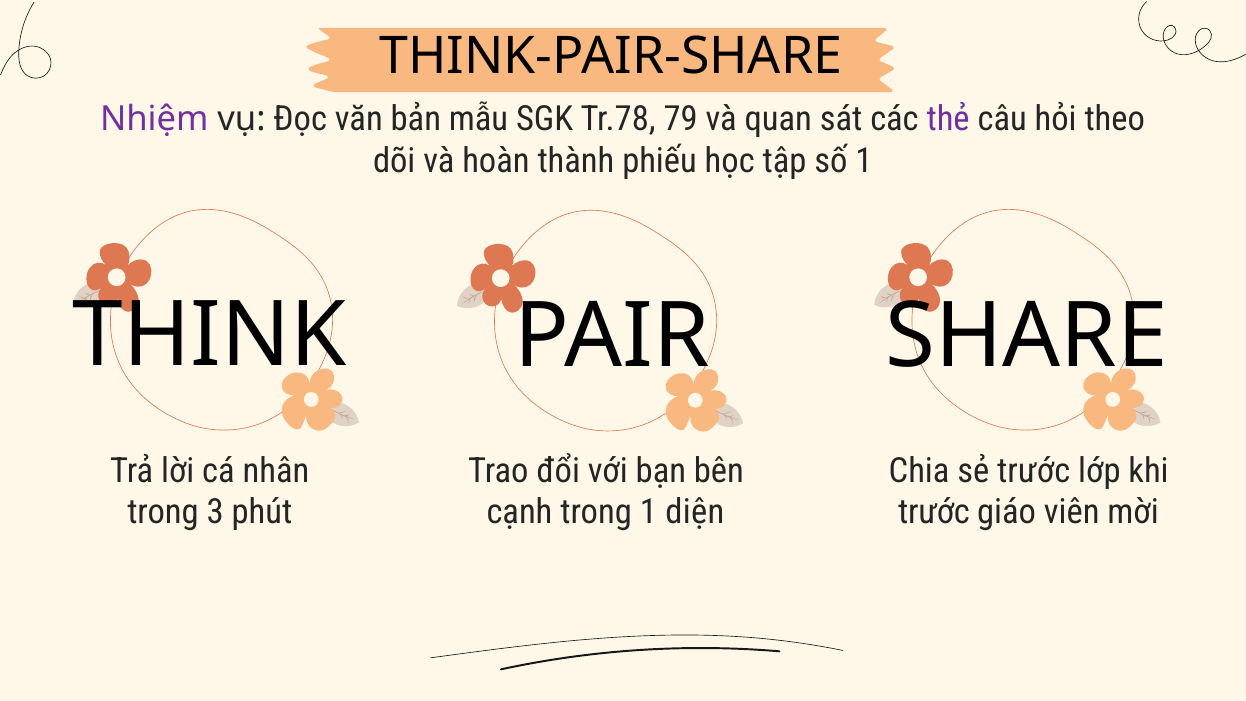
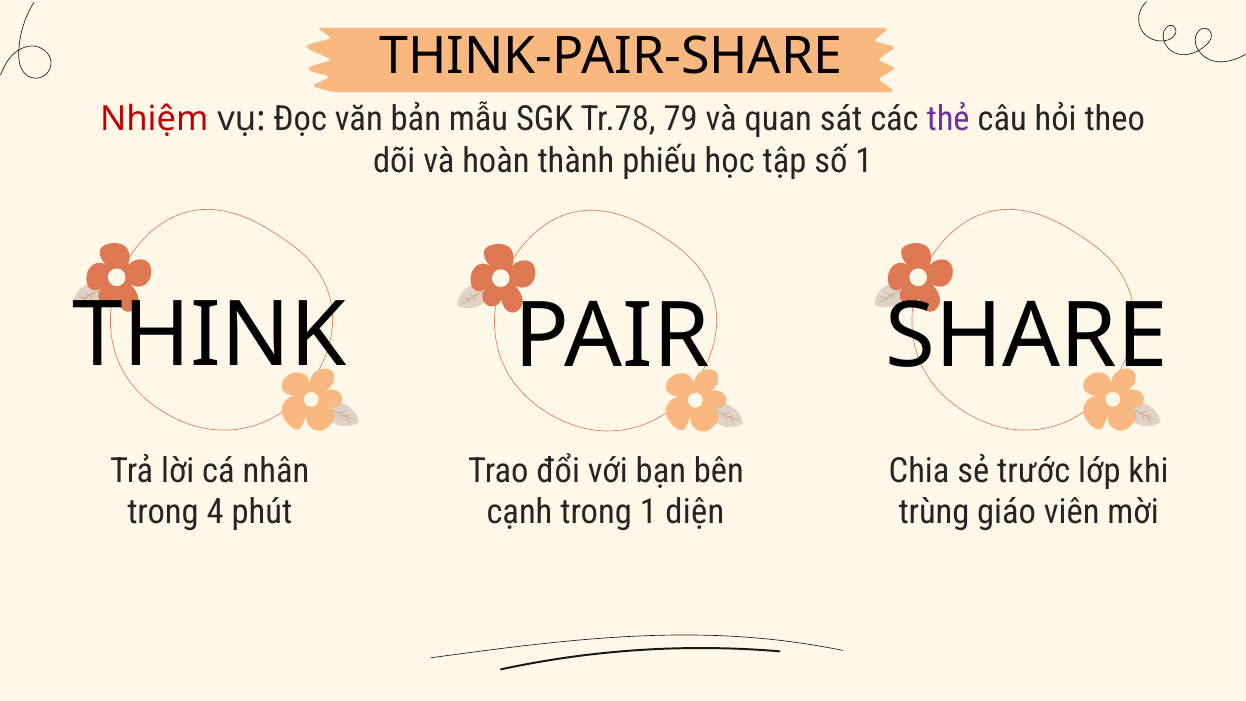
Nhiệm colour: purple -> red (154, 119)
3: 3 -> 4 (215, 512)
trước: trước -> trùng (934, 512)
